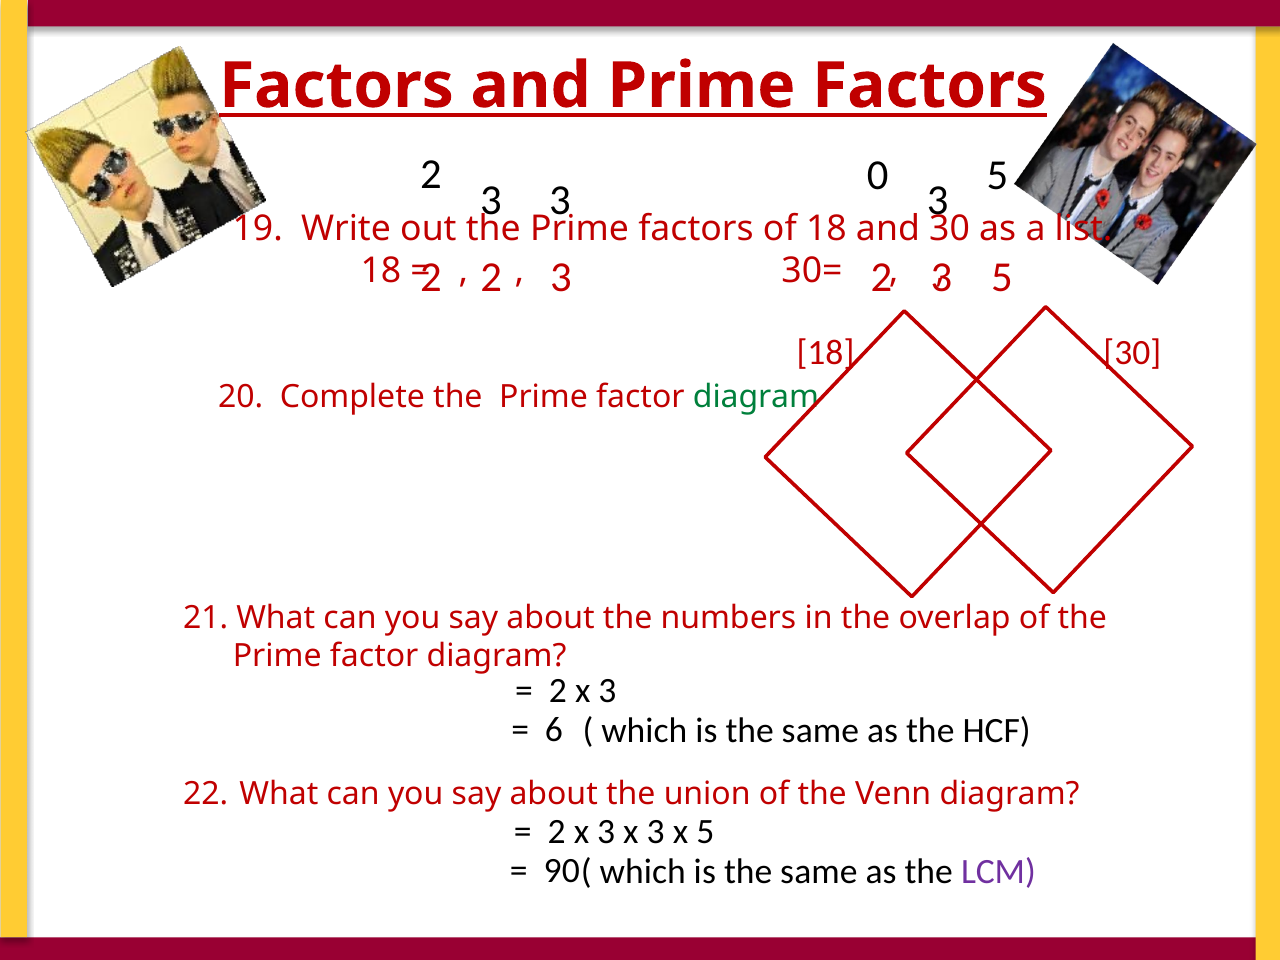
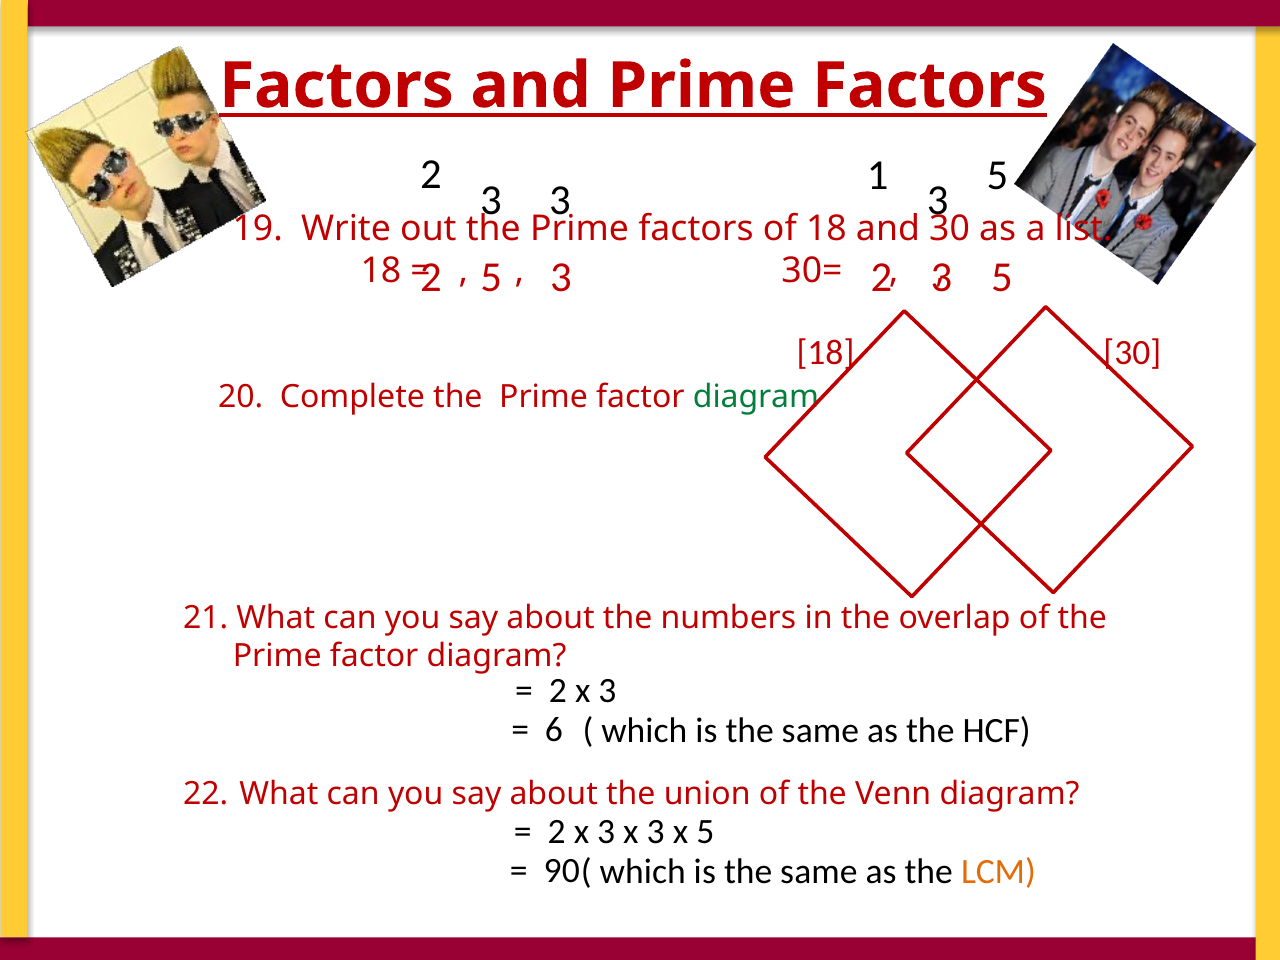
0: 0 -> 1 (878, 175)
2: 2 -> 5 (491, 277)
LCM colour: purple -> orange (998, 872)
